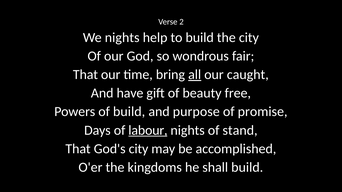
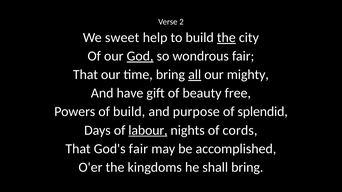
We nights: nights -> sweet (122, 38)
the underline: none -> present (226, 38)
God underline: none -> present (140, 56)
caught: caught -> mighty (248, 75)
promise: promise -> splendid (263, 112)
stand: stand -> cords (240, 130)
God's city: city -> fair (138, 149)
shall build: build -> bring (247, 168)
